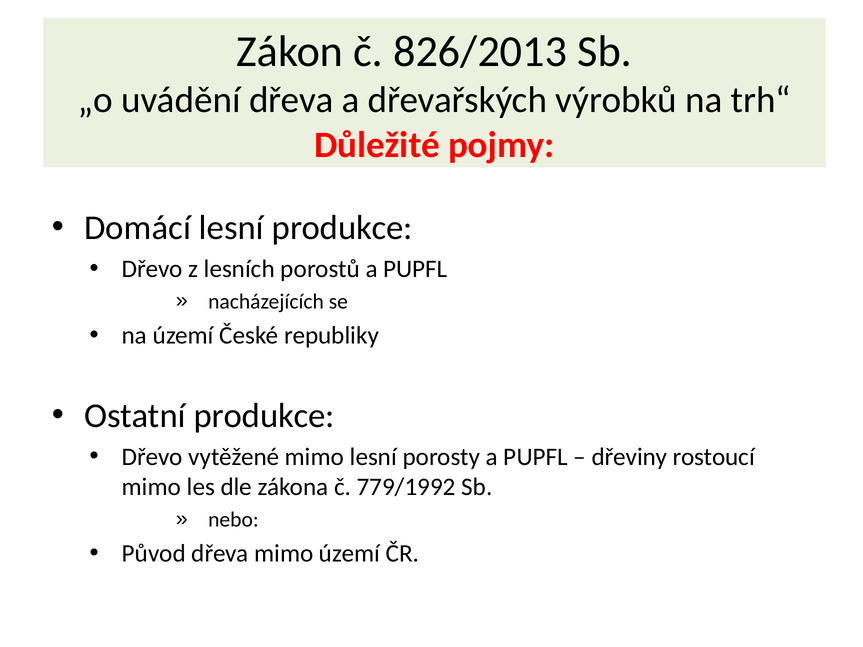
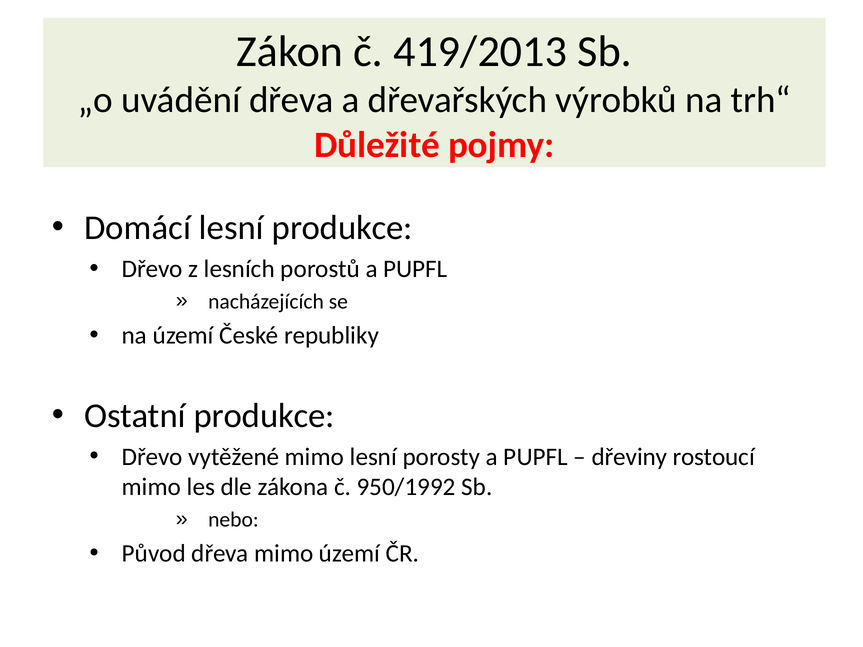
826/2013: 826/2013 -> 419/2013 (480, 52)
779/1992: 779/1992 -> 950/1992 (406, 487)
